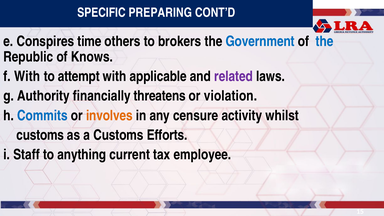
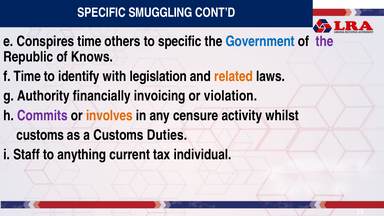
PREPARING: PREPARING -> SMUGGLING (160, 13)
to brokers: brokers -> specific (180, 41)
the colour: blue -> purple (324, 41)
f With: With -> Time (27, 76)
attempt: attempt -> identify (79, 76)
applicable: applicable -> legislation (158, 76)
related colour: purple -> orange (234, 76)
threatens: threatens -> invoicing (160, 96)
Commits colour: blue -> purple (42, 116)
Efforts: Efforts -> Duties (167, 135)
employee: employee -> individual (202, 155)
